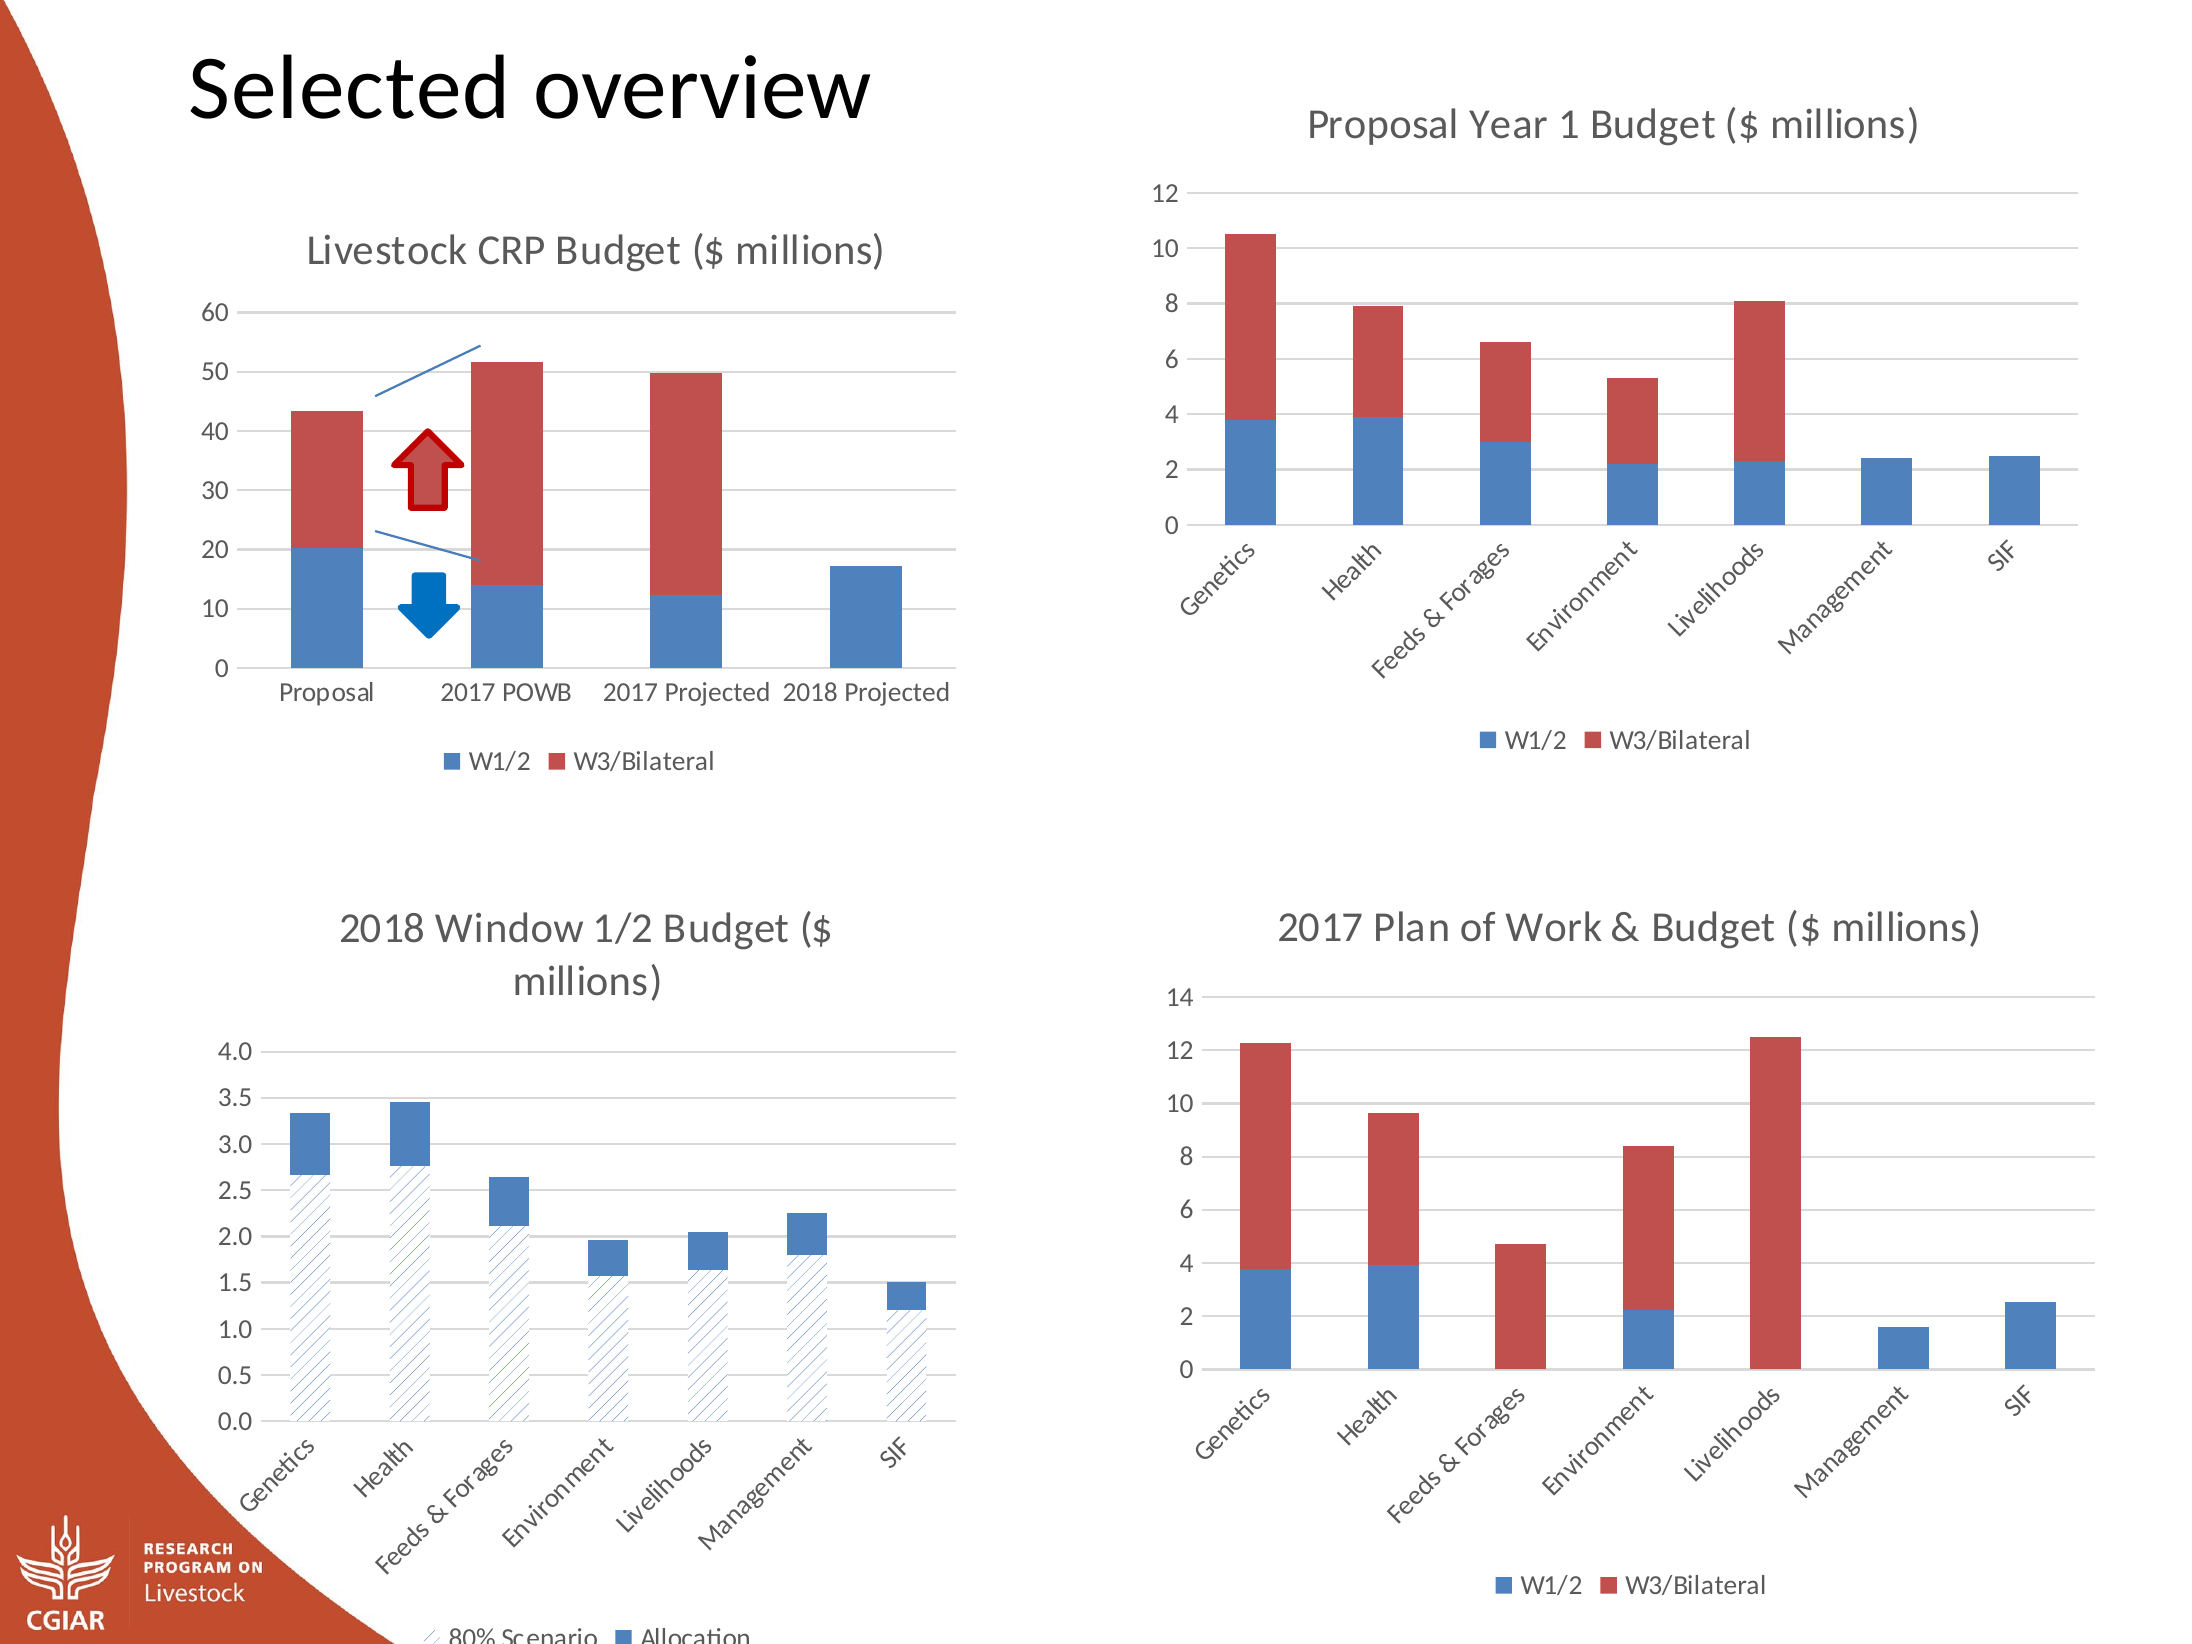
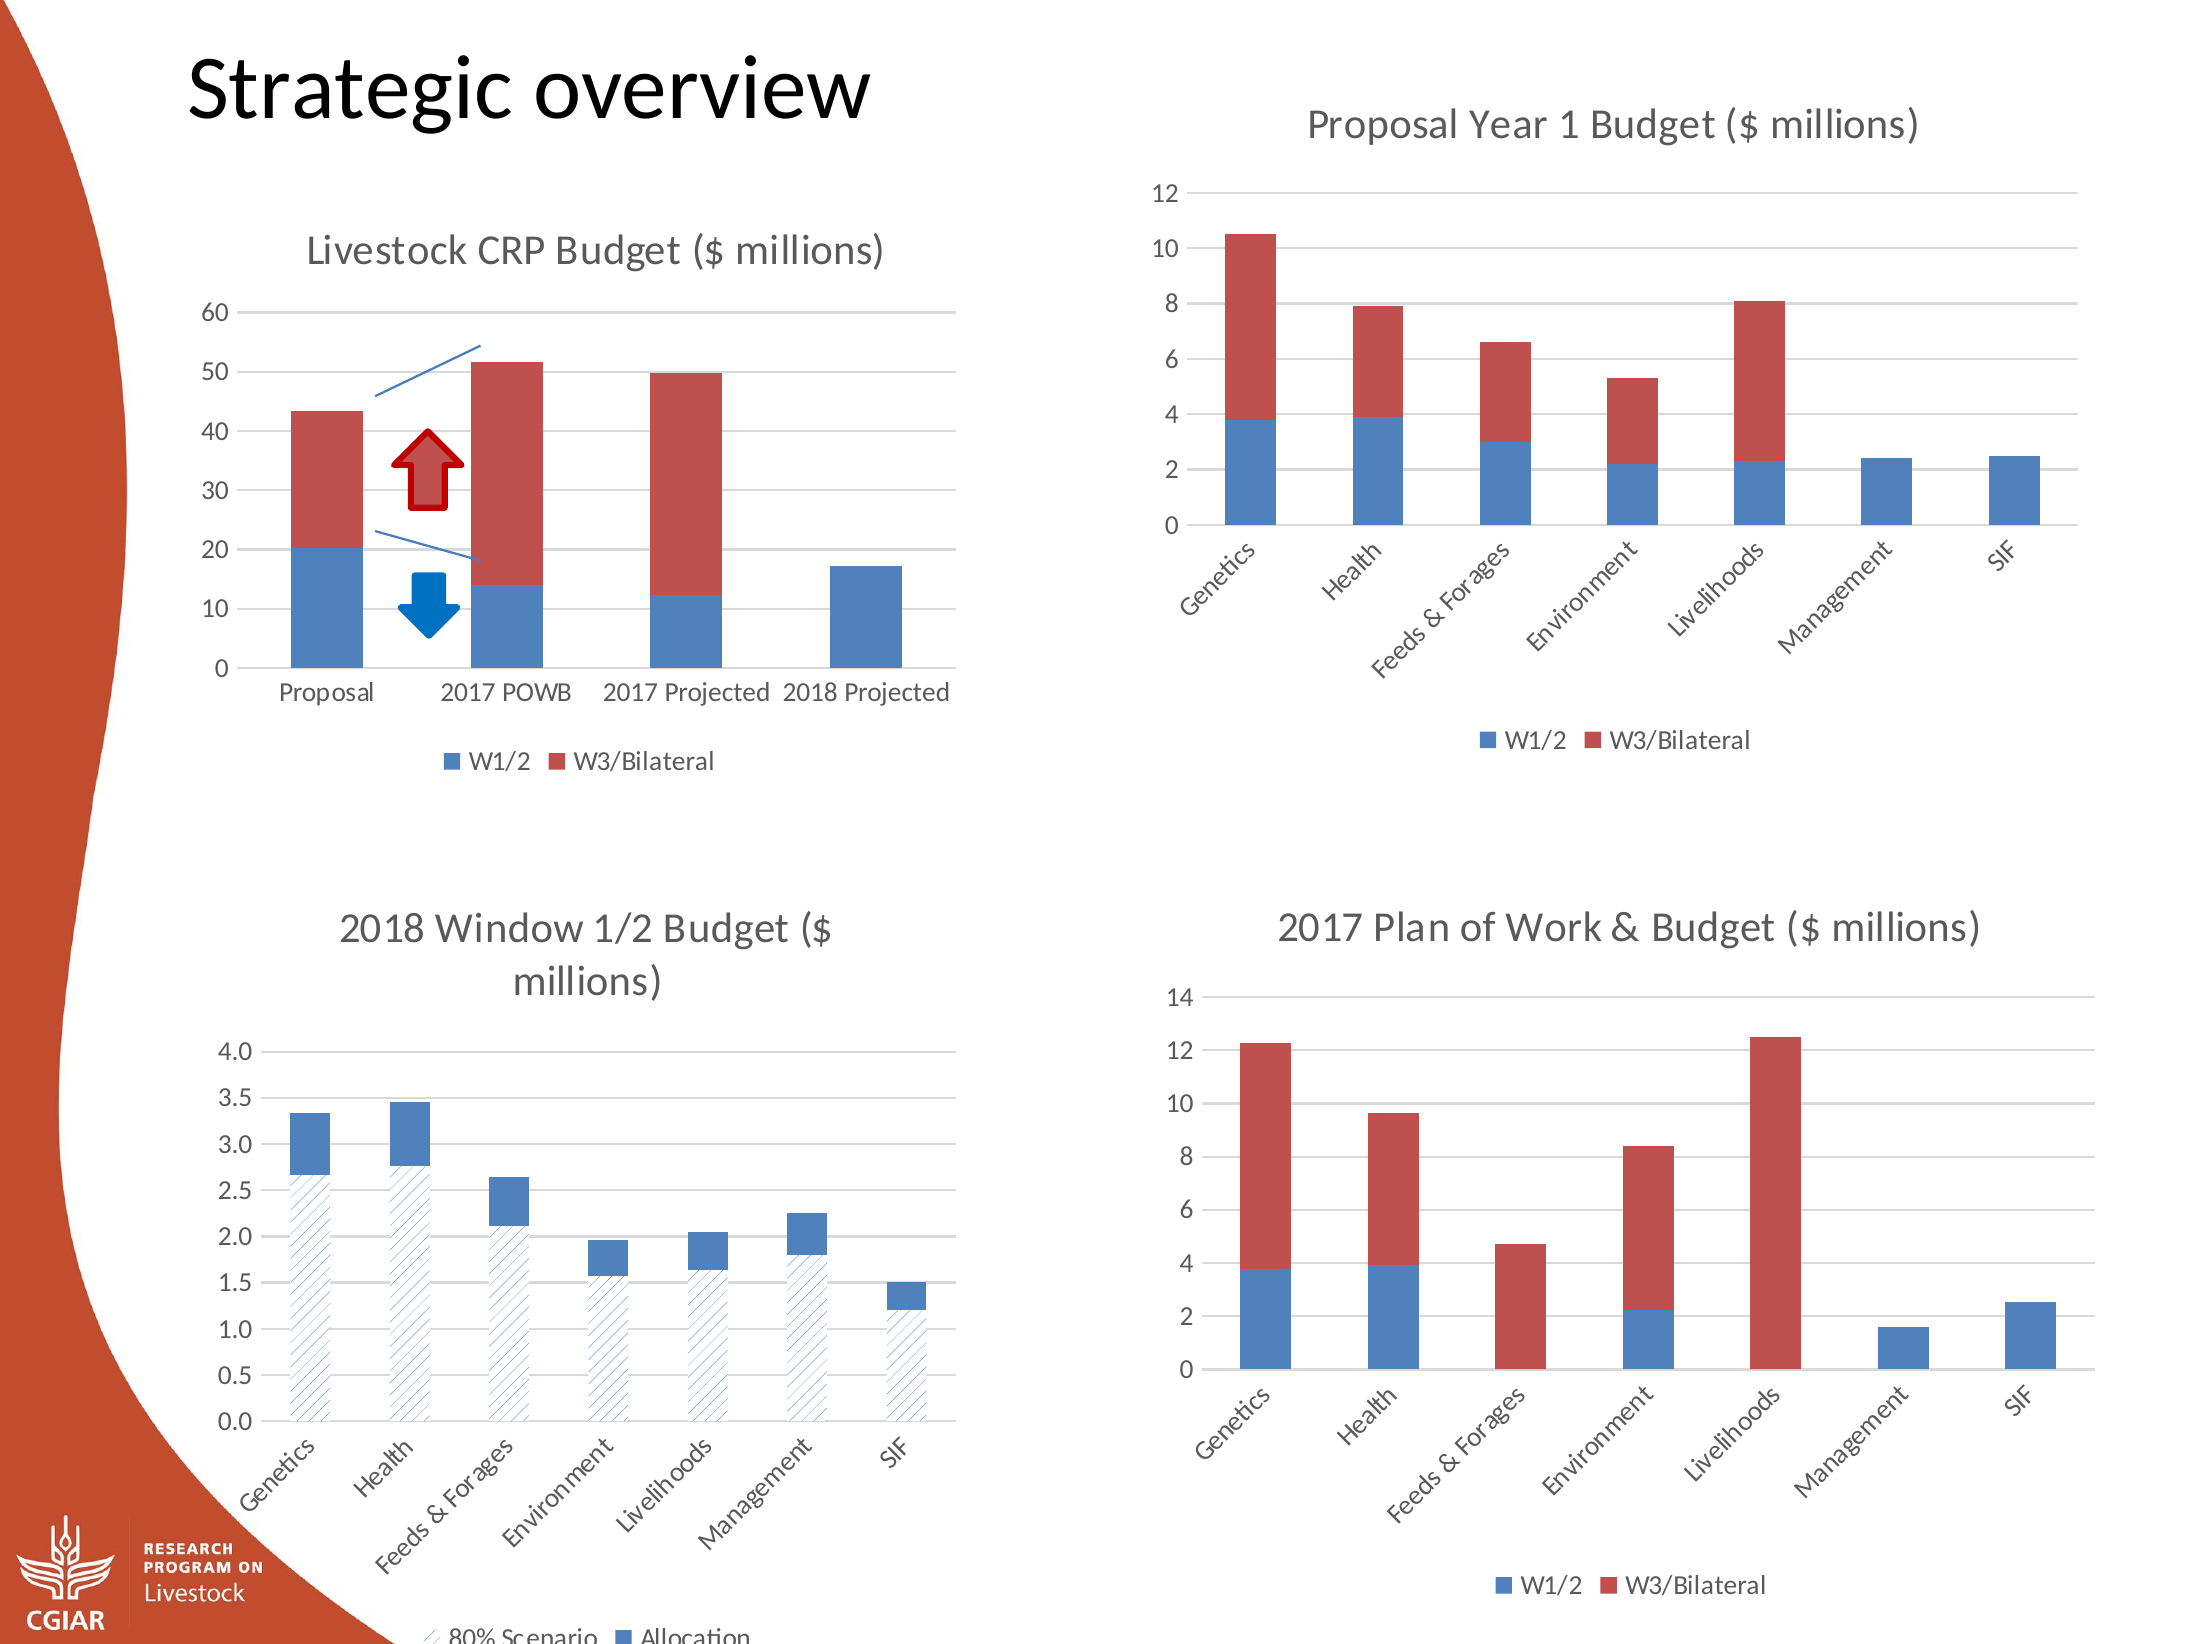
Selected: Selected -> Strategic (350, 89)
